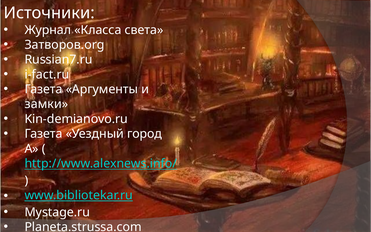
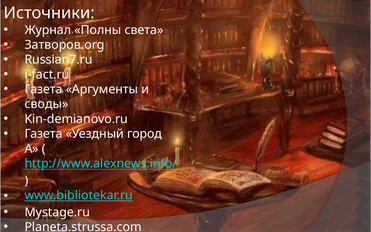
Класса: Класса -> Полны (98, 30)
замки: замки -> своды (46, 104)
